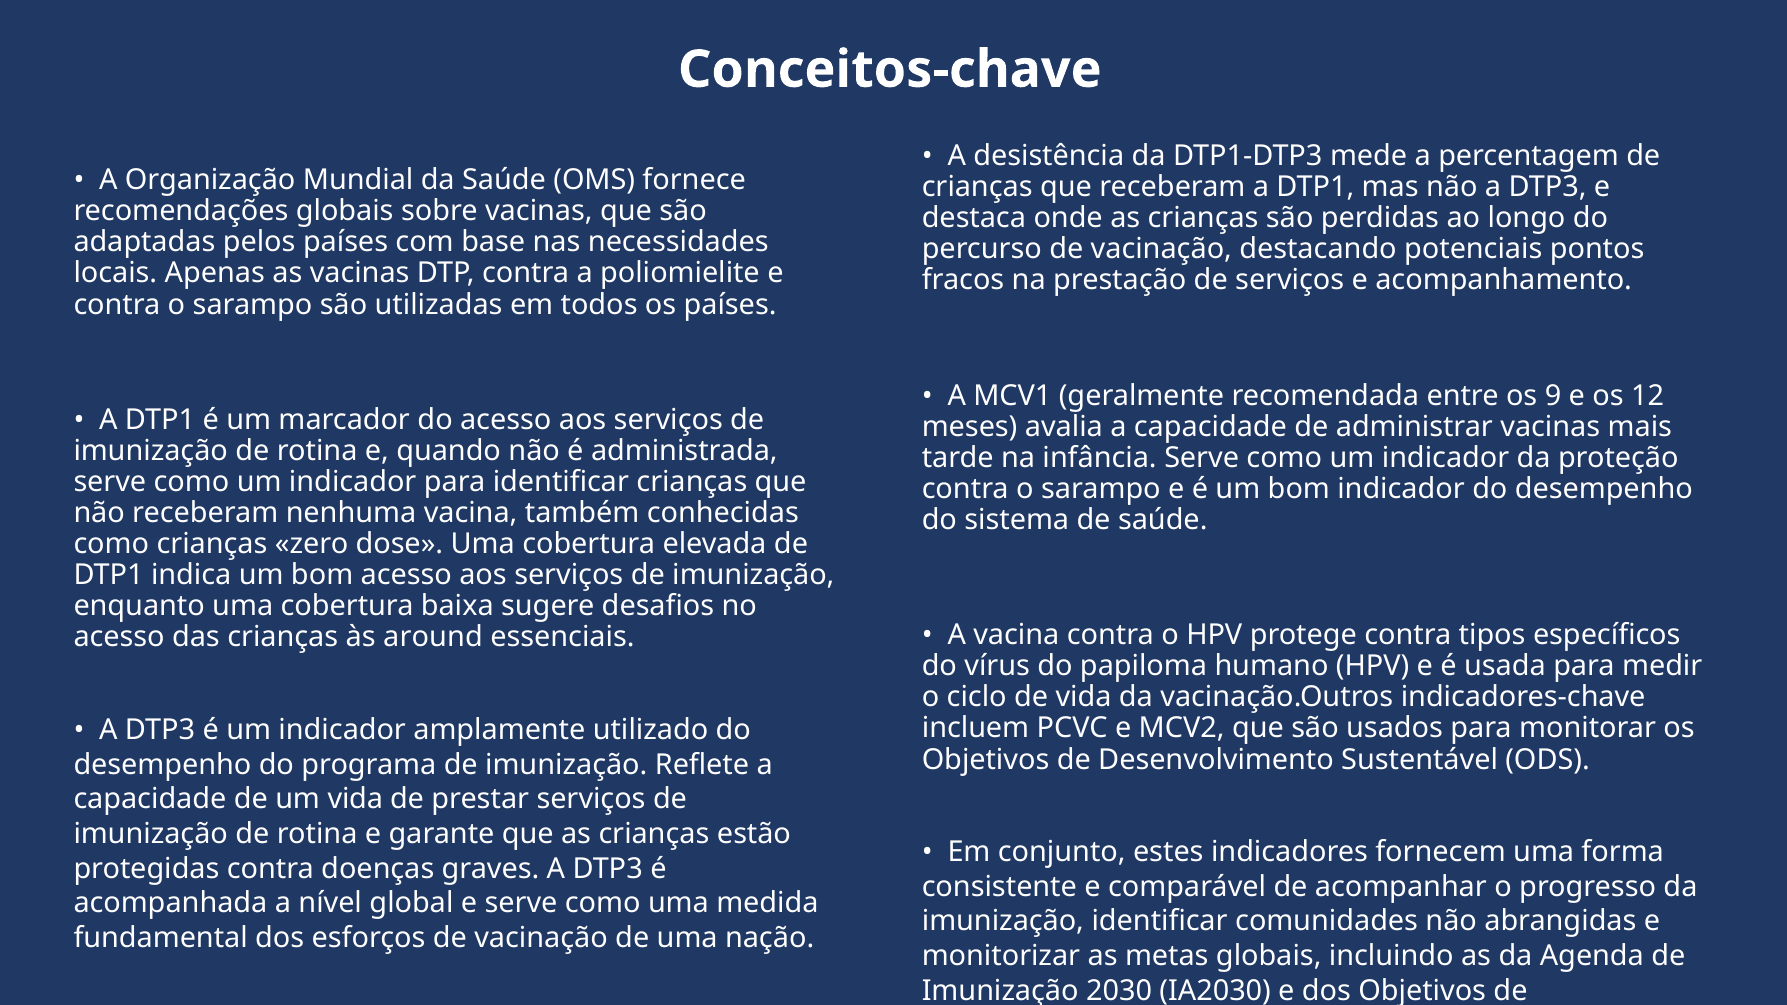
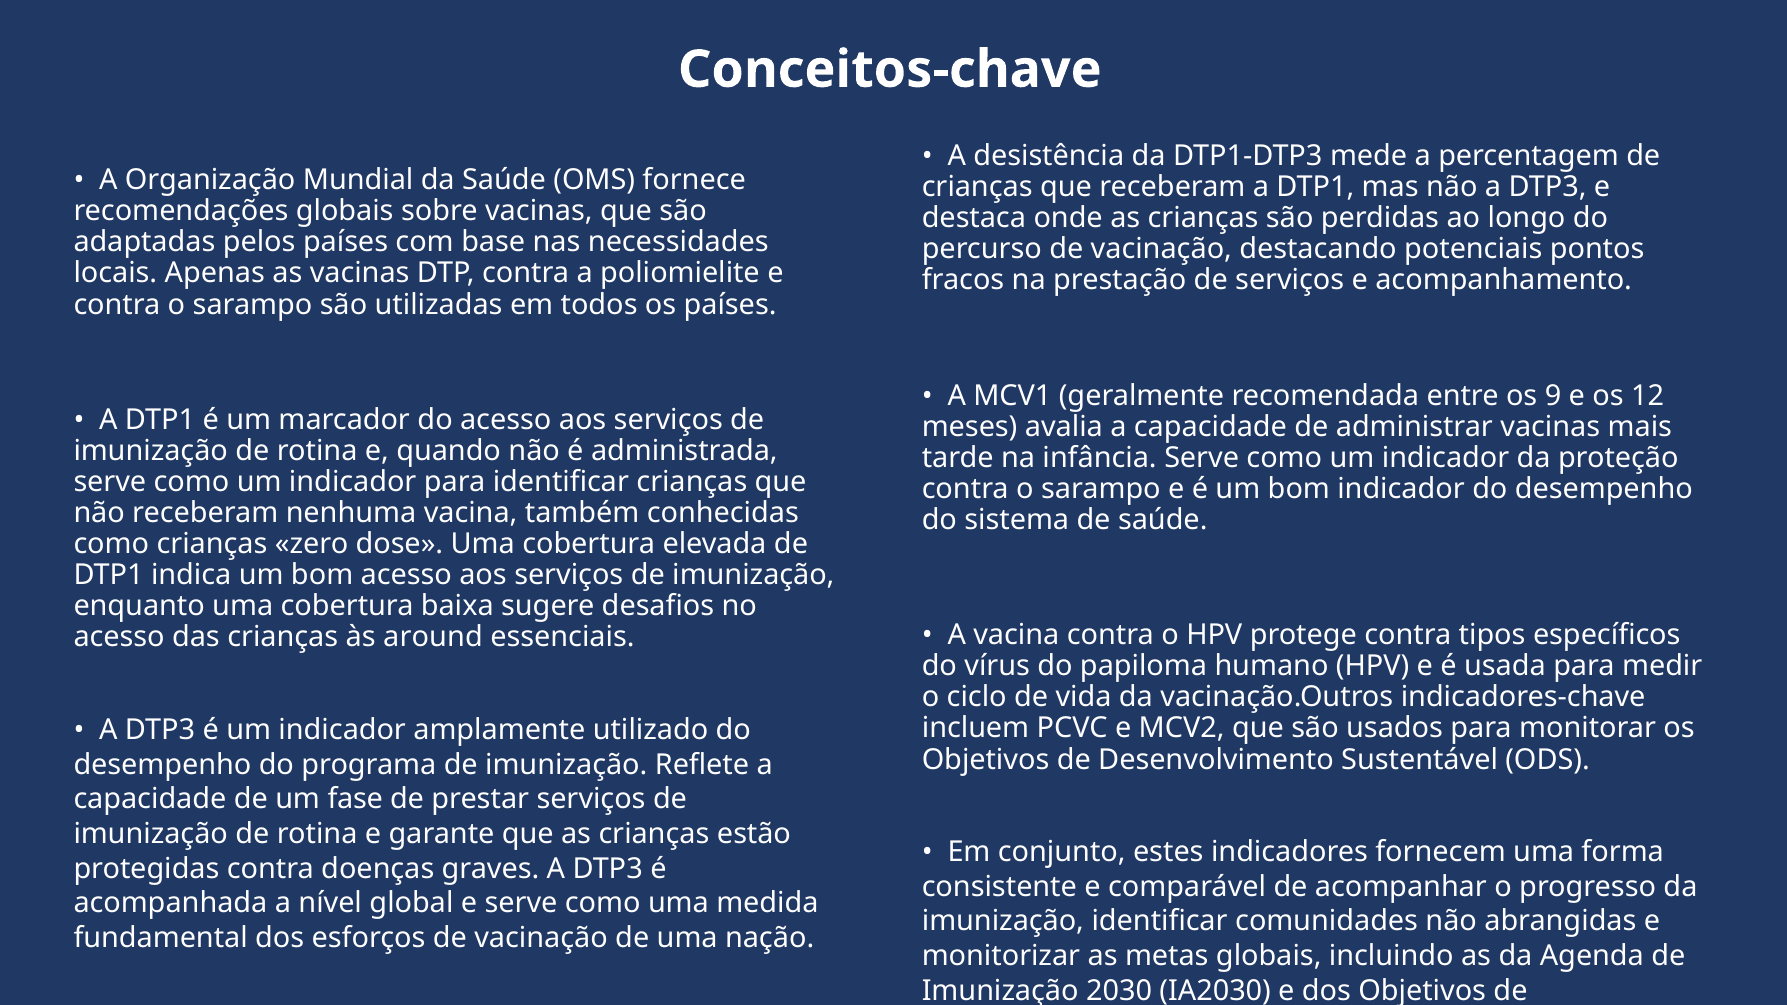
um vida: vida -> fase (355, 799)
